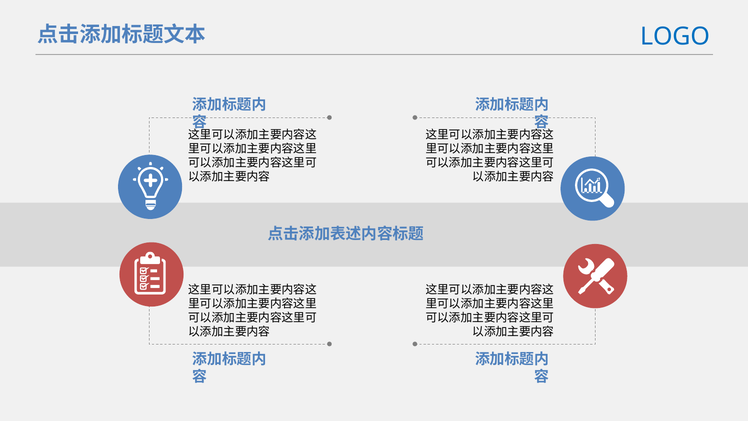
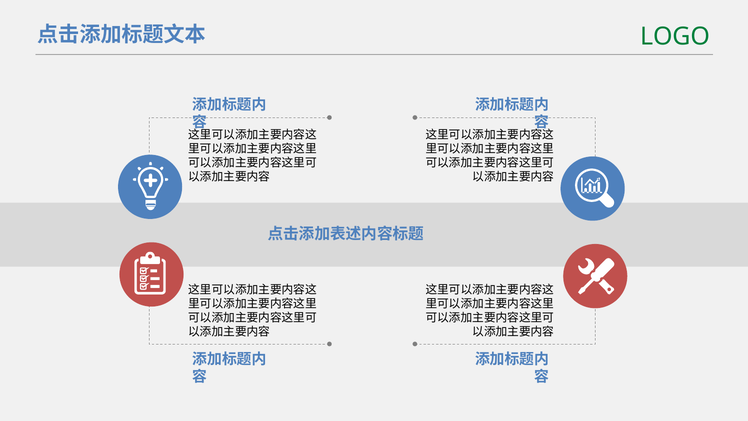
LOGO colour: blue -> green (675, 36)
